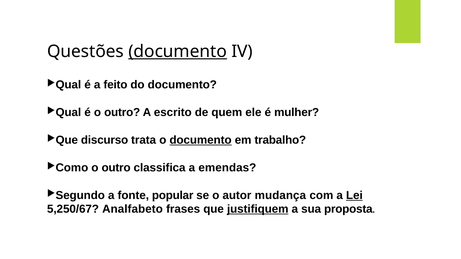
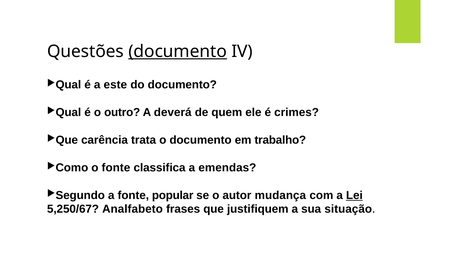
feito: feito -> este (115, 85)
escrito: escrito -> deverá (173, 112)
mulher: mulher -> crimes (297, 112)
discurso: discurso -> carência (105, 140)
documento underline: present -> none (201, 140)
outro: outro -> fonte (116, 168)
justifiquem underline: present -> none (258, 209)
proposta: proposta -> situação (348, 209)
